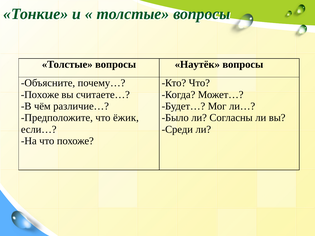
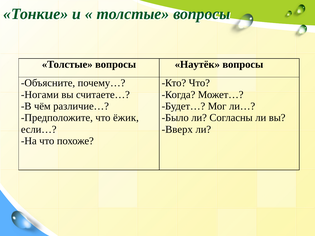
Похоже: Похоже -> Ногами (40, 95)
Среди: Среди -> Вверх (177, 130)
